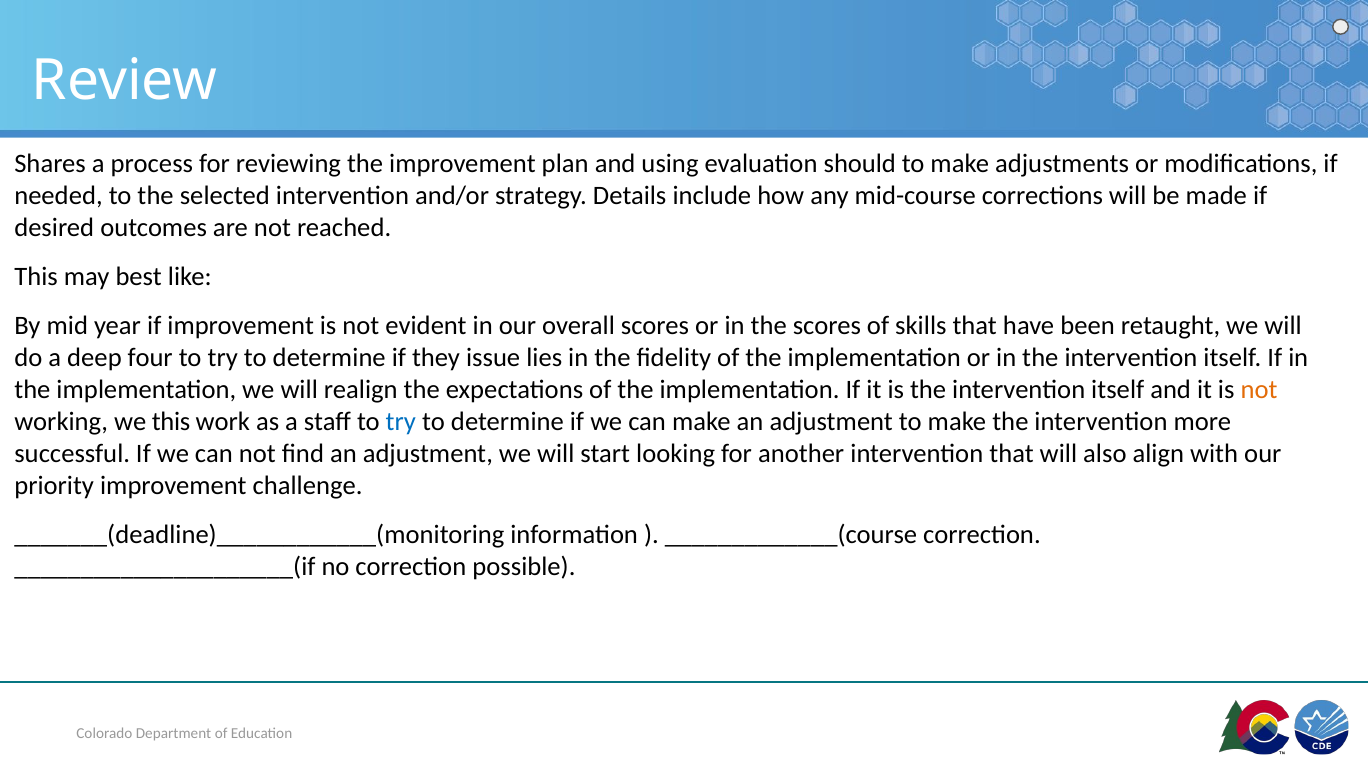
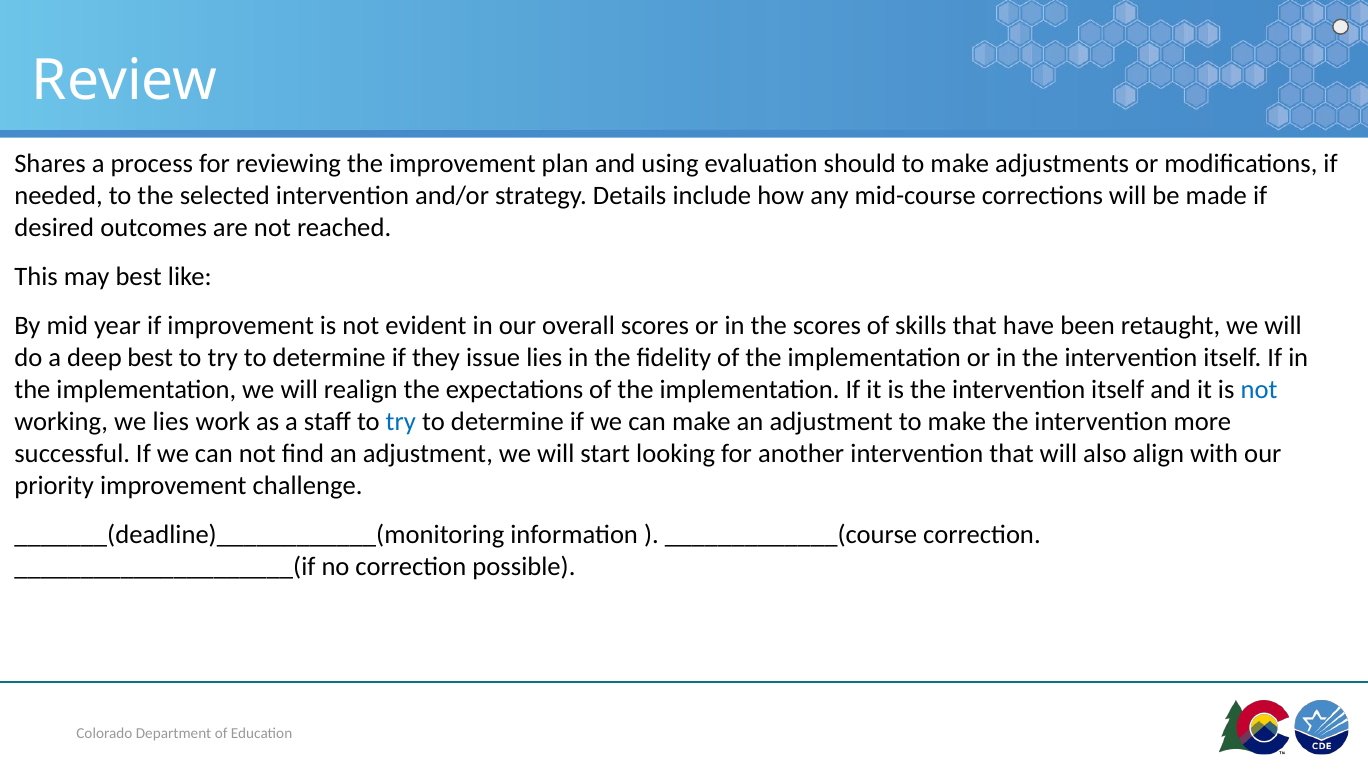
deep four: four -> best (150, 358)
not colour: orange -> blue (1259, 390)
we this: this -> lies (171, 422)
